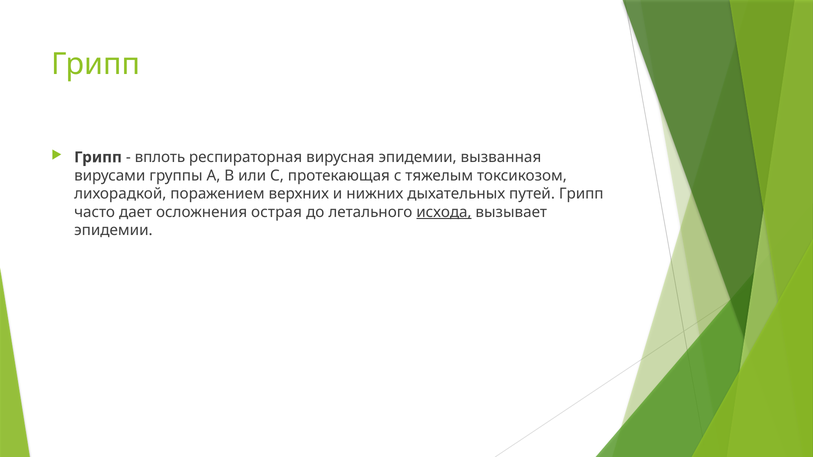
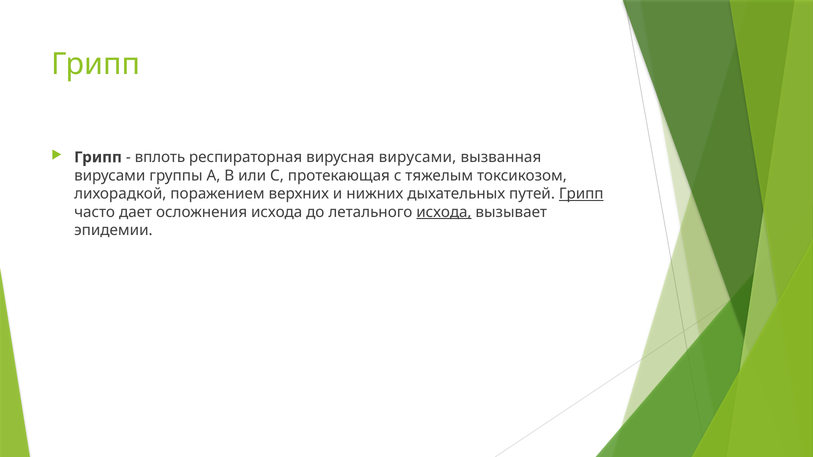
вирусная эпидемии: эпидемии -> вирусами (417, 157)
Грипп underline: none -> present (581, 194)
осложнения острая: острая -> исхода (277, 212)
